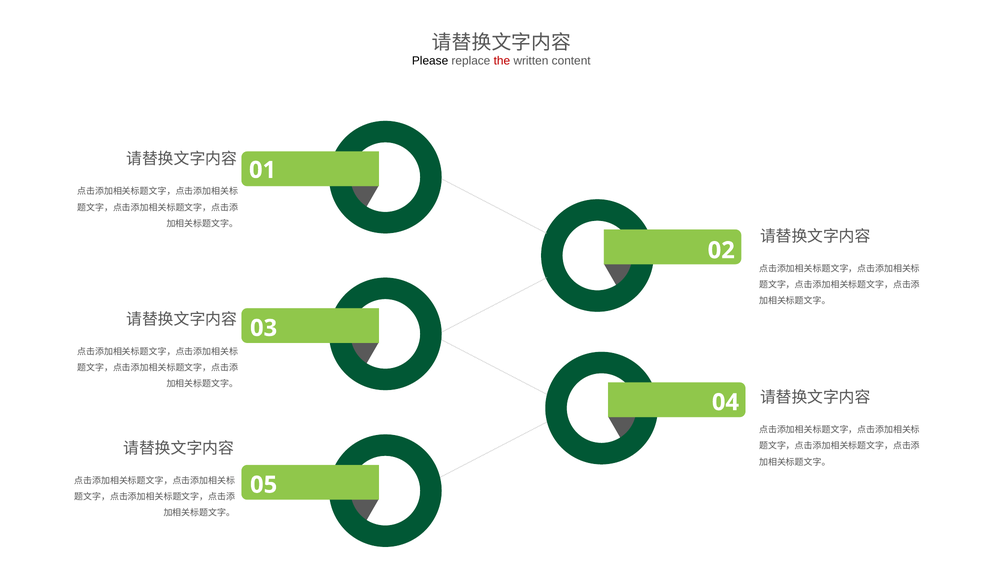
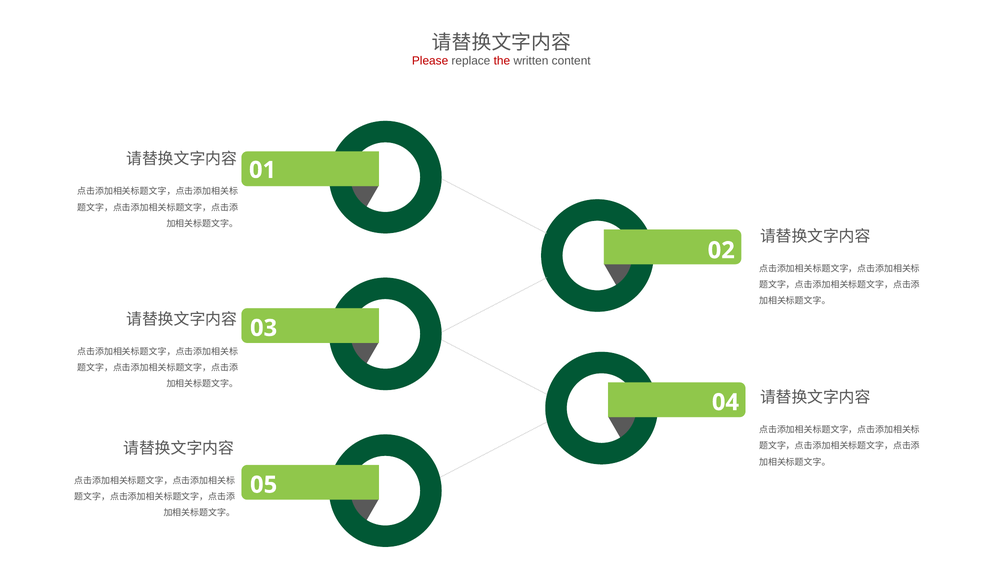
Please colour: black -> red (430, 61)
